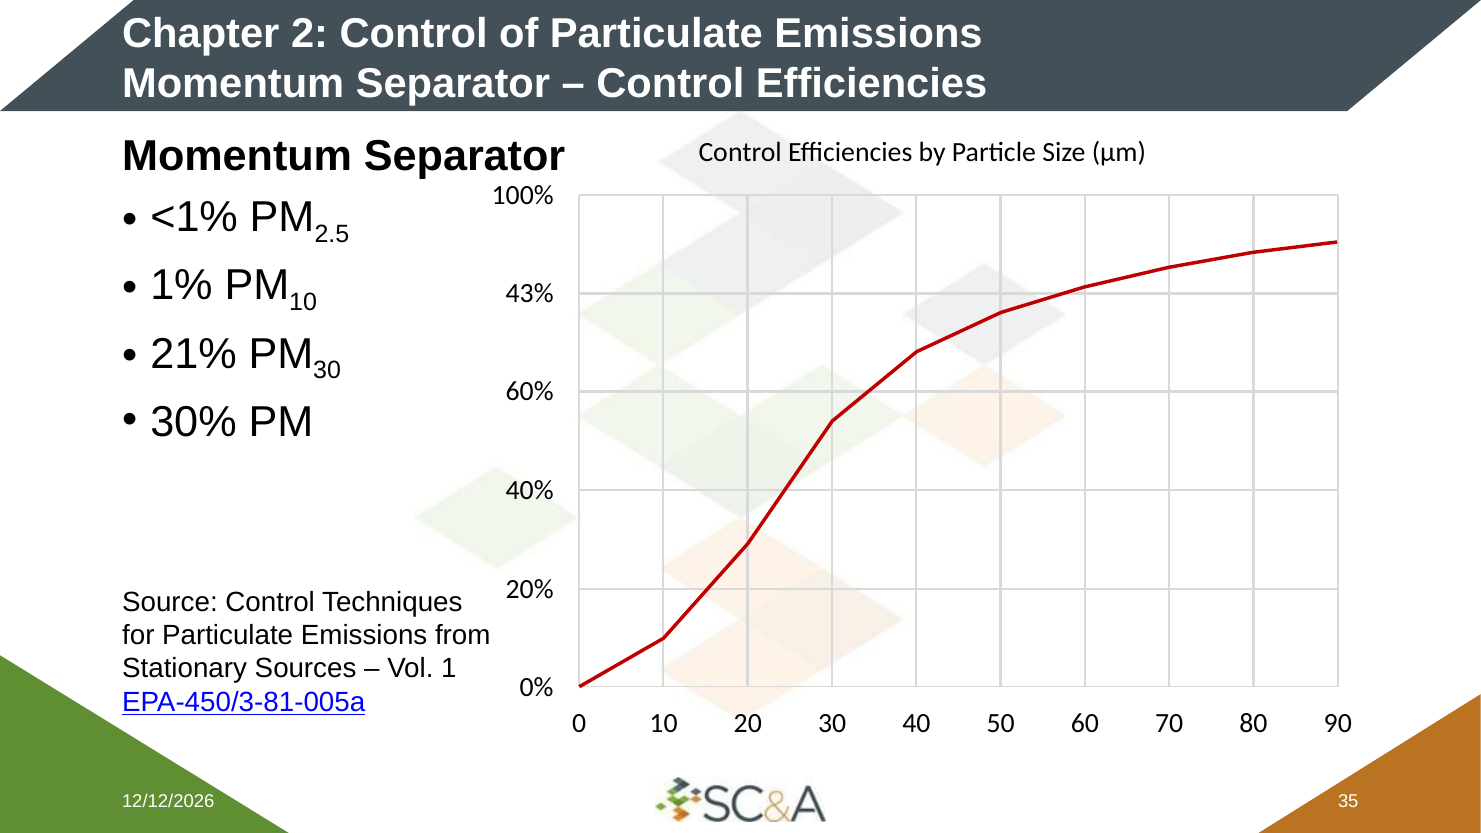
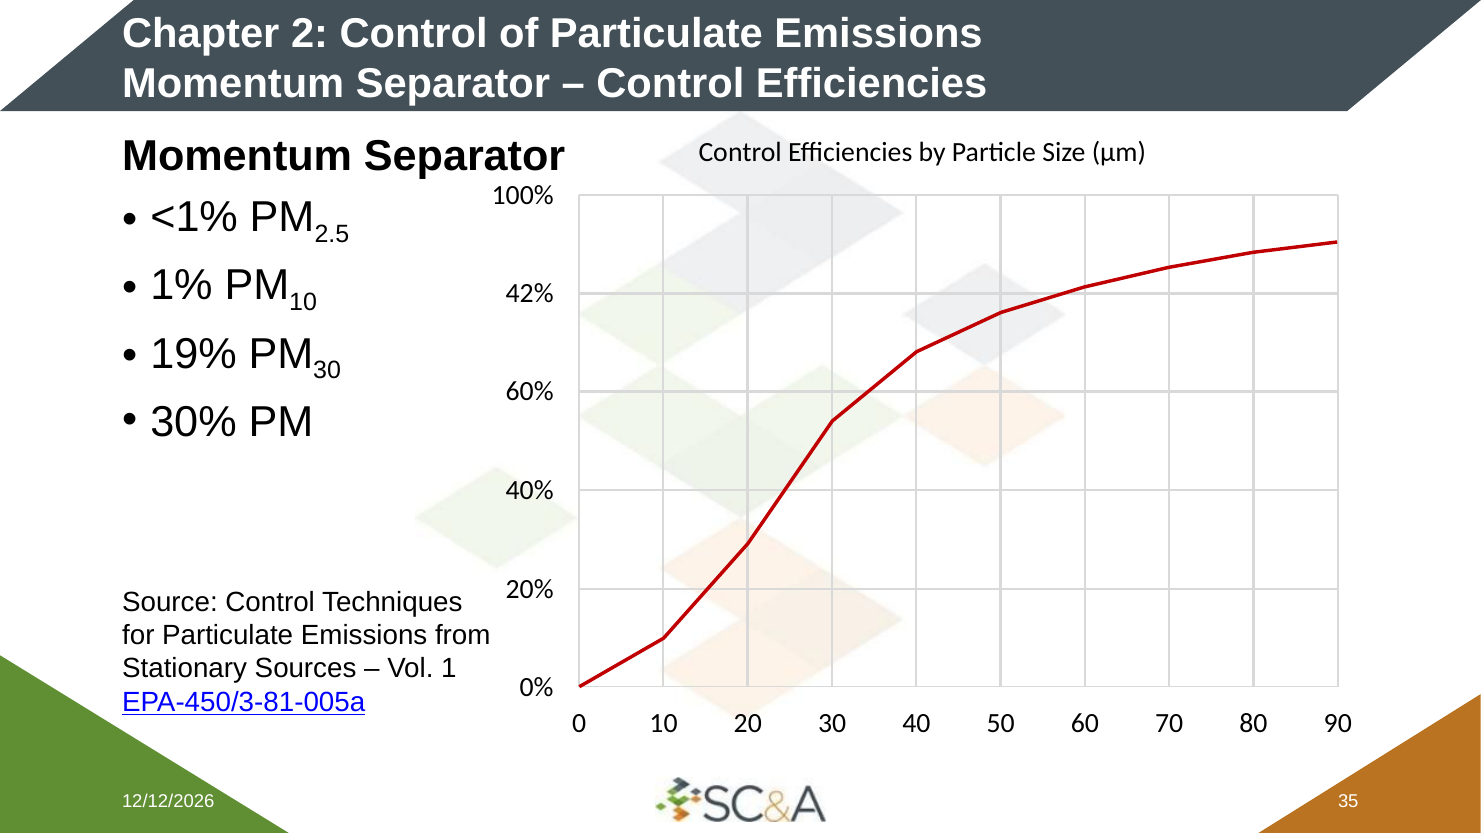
43%: 43% -> 42% (530, 294)
21%: 21% -> 19% (194, 354)
